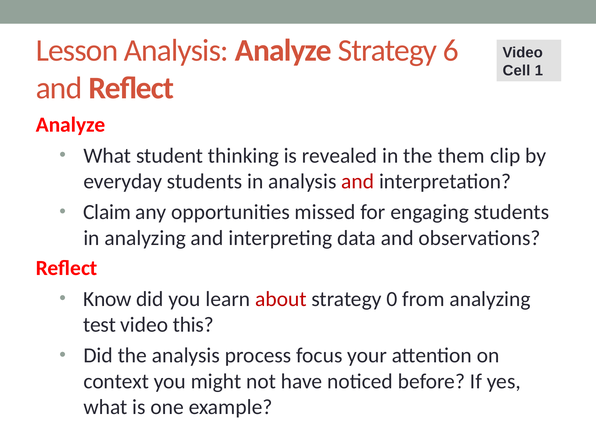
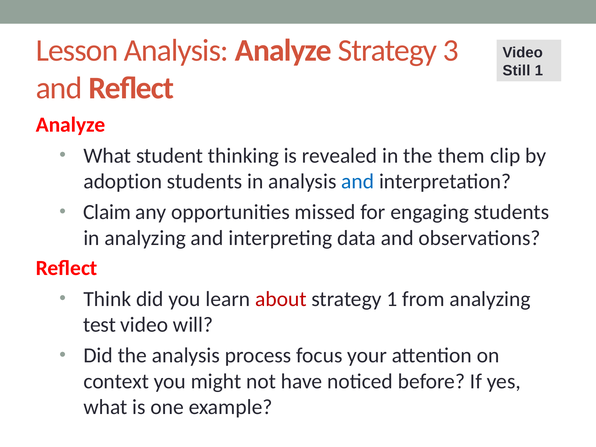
6: 6 -> 3 (451, 50)
Cell: Cell -> Still (516, 70)
everyday: everyday -> adoption (123, 181)
and colour: red -> blue (358, 181)
Know: Know -> Think (107, 299)
strategy 0: 0 -> 1 (392, 299)
this: this -> will (193, 325)
